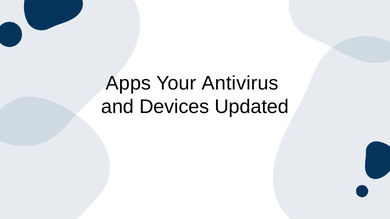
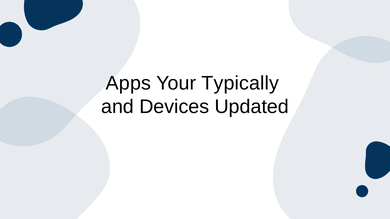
Antivirus: Antivirus -> Typically (240, 83)
